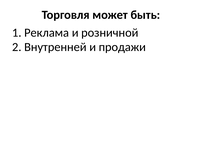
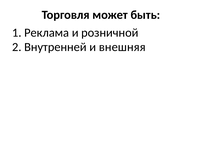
продажи: продажи -> внешняя (122, 47)
